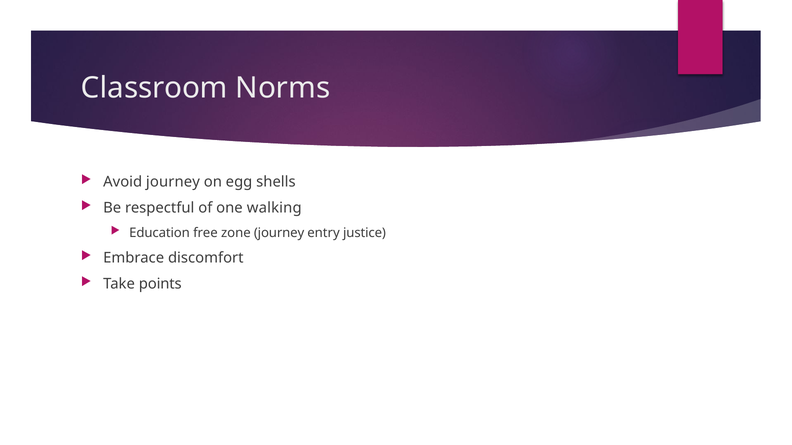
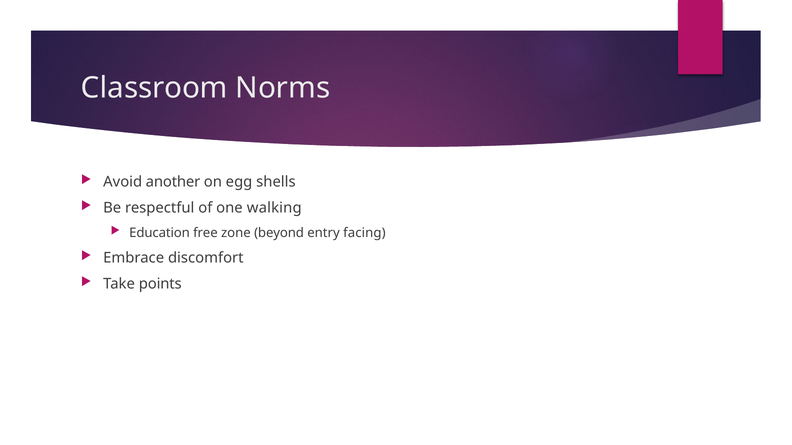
Avoid journey: journey -> another (173, 182)
zone journey: journey -> beyond (279, 233)
justice: justice -> facing (364, 233)
